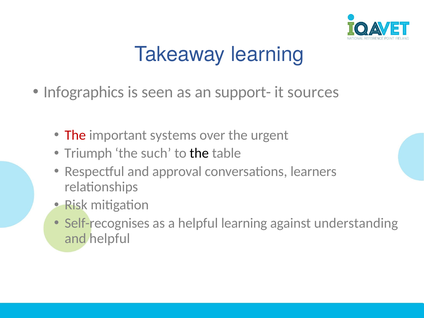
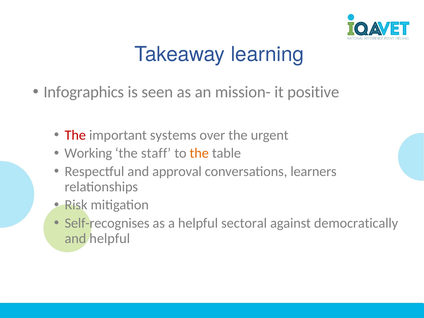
support-: support- -> mission- (243, 92)
sources: sources -> positive (313, 92)
Triumph: Triumph -> Working (88, 153)
such: such -> staff (156, 153)
the colour: black -> orange (199, 153)
helpful learning: learning -> sectoral (244, 223)
understanding: understanding -> democratically (356, 223)
